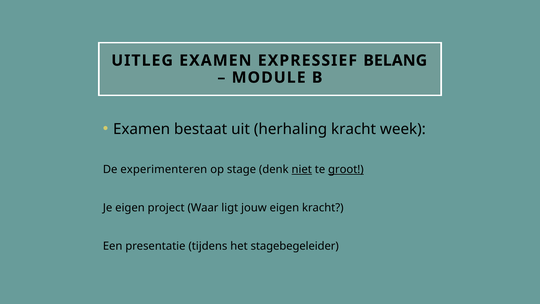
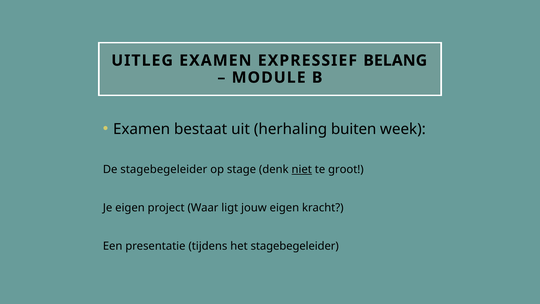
herhaling kracht: kracht -> buiten (354, 129)
De experimenteren: experimenteren -> stagebegeleider (164, 169)
groot underline: present -> none (346, 169)
